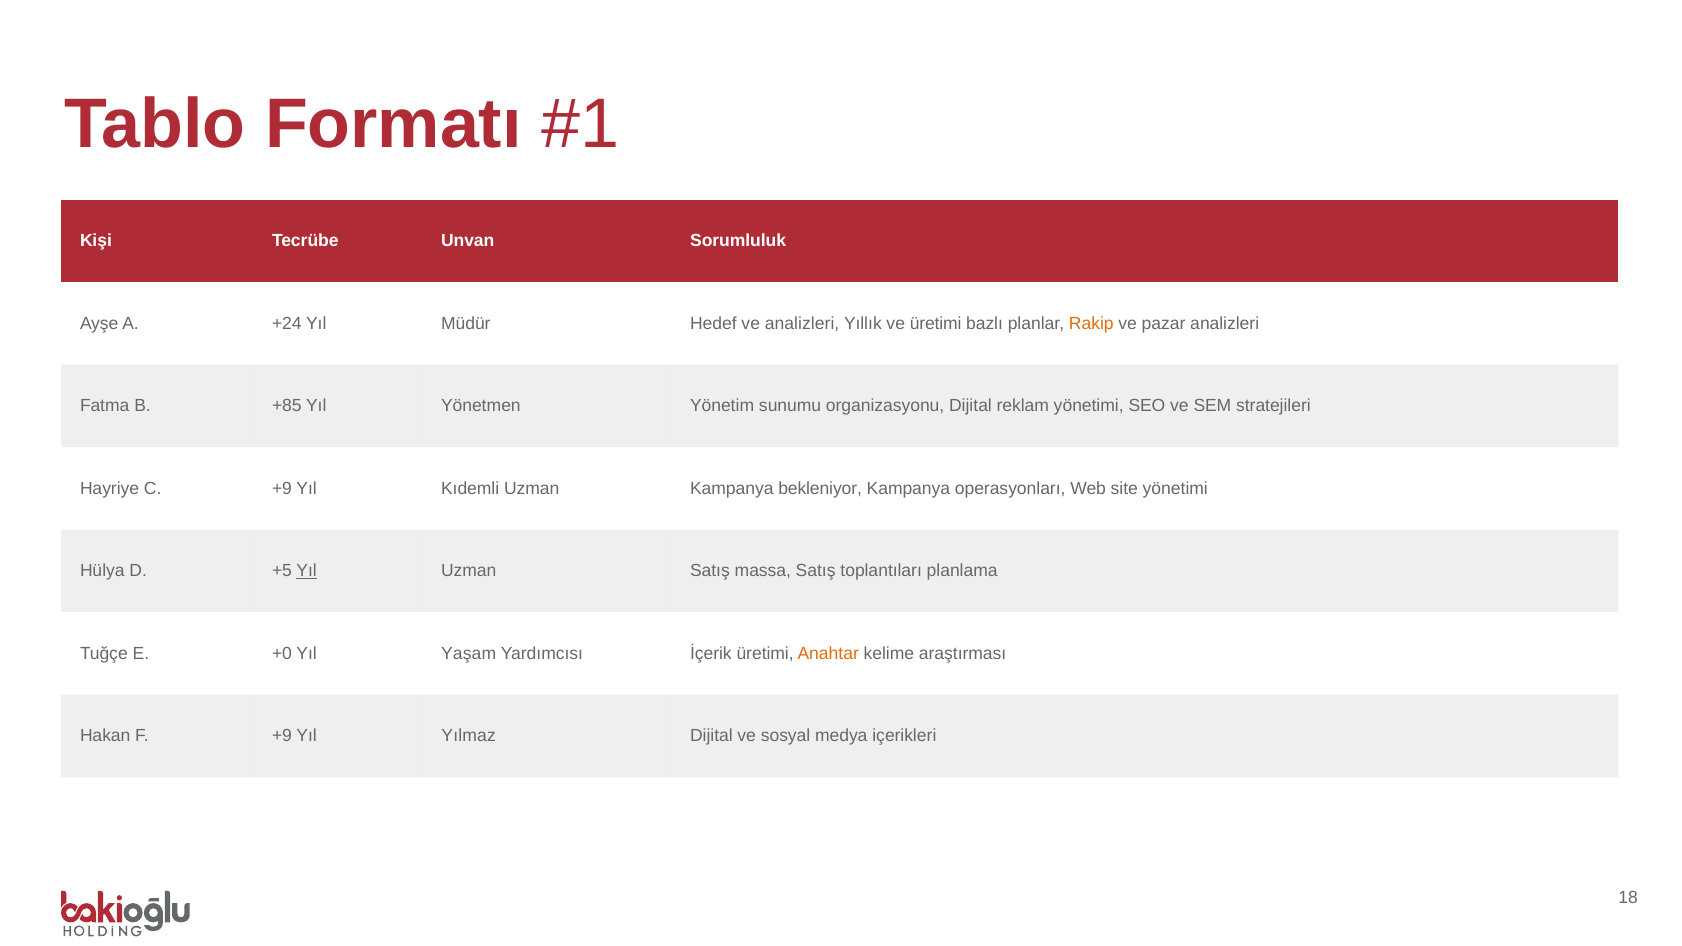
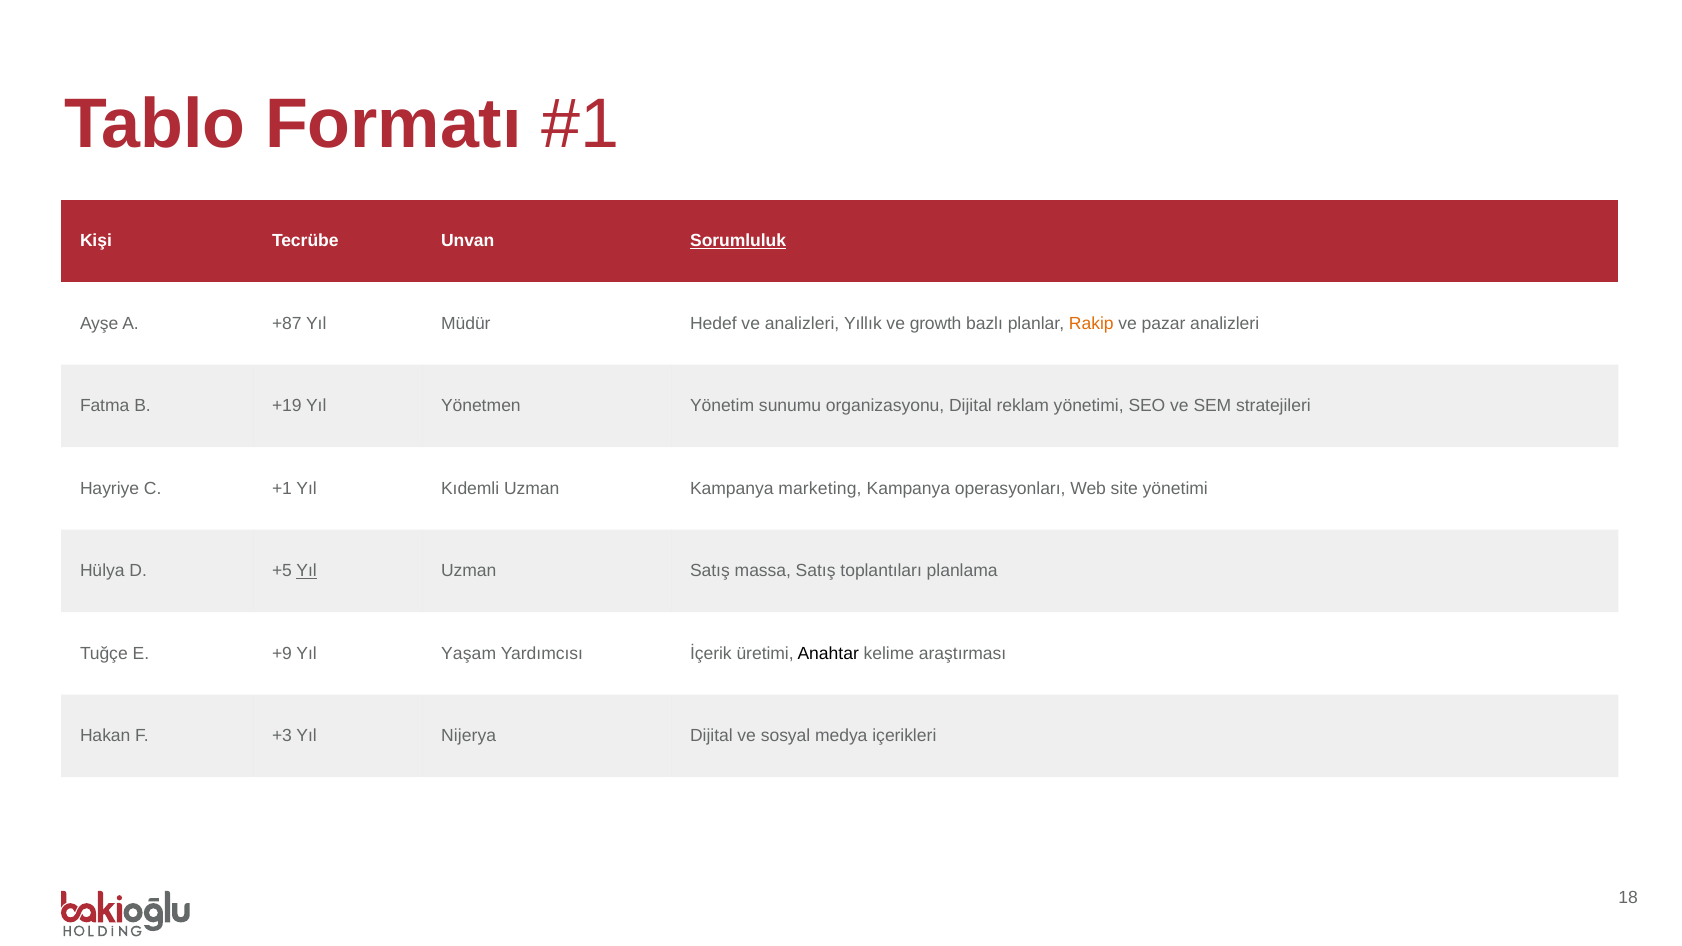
Sorumluluk underline: none -> present (738, 241)
+24: +24 -> +87 (287, 324)
ve üretimi: üretimi -> growth (936, 324)
+85: +85 -> +19 (287, 406)
C +9: +9 -> +1 (282, 489)
bekleniyor: bekleniyor -> marketing (820, 489)
+0: +0 -> +9 (282, 654)
Anahtar colour: orange -> black (828, 654)
F +9: +9 -> +3 (282, 736)
Yılmaz: Yılmaz -> Nijerya (469, 736)
